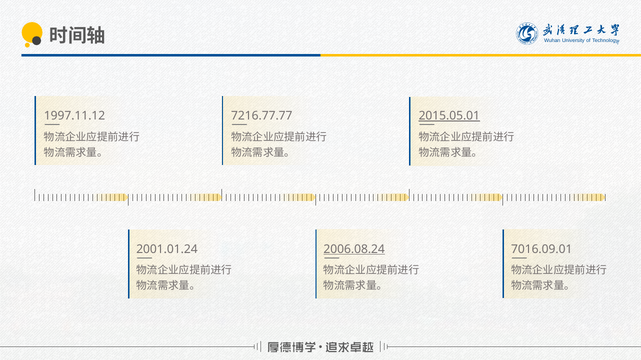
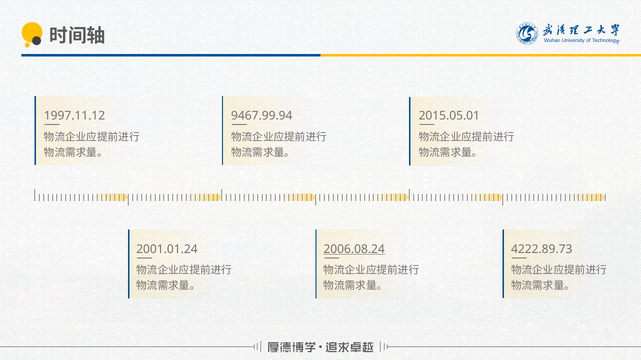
7216.77.77: 7216.77.77 -> 9467.99.94 (262, 116)
2015.05.01 underline: present -> none (449, 116)
7016.09.01: 7016.09.01 -> 4222.89.73 (542, 249)
